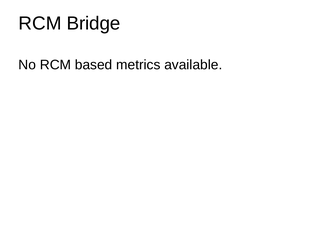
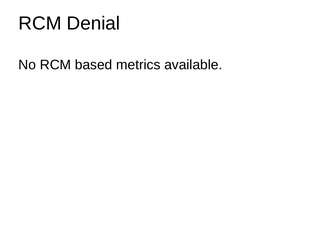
Bridge: Bridge -> Denial (93, 23)
